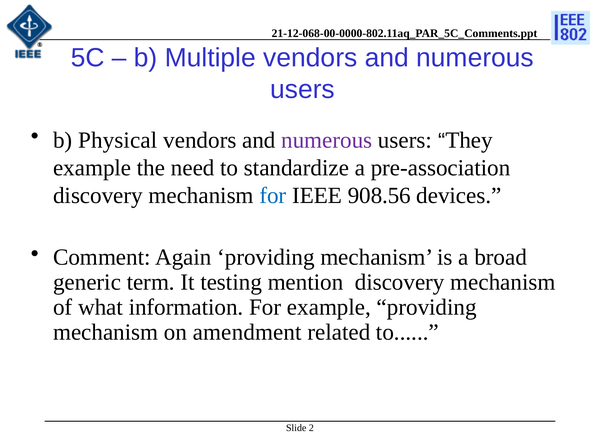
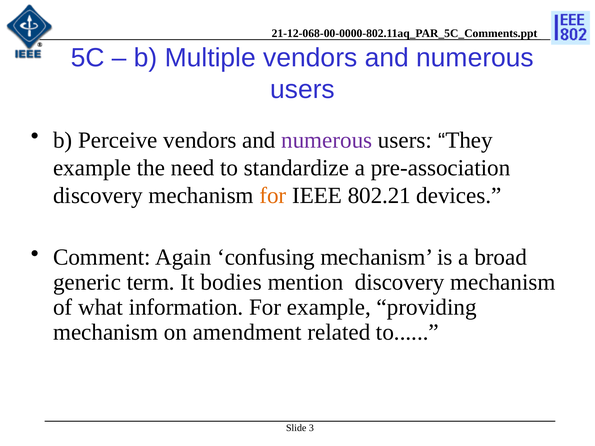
Physical: Physical -> Perceive (118, 140)
for colour: blue -> orange (273, 196)
908.56: 908.56 -> 802.21 (379, 196)
Again providing: providing -> confusing (266, 257)
testing: testing -> bodies (231, 282)
2: 2 -> 3 (311, 428)
